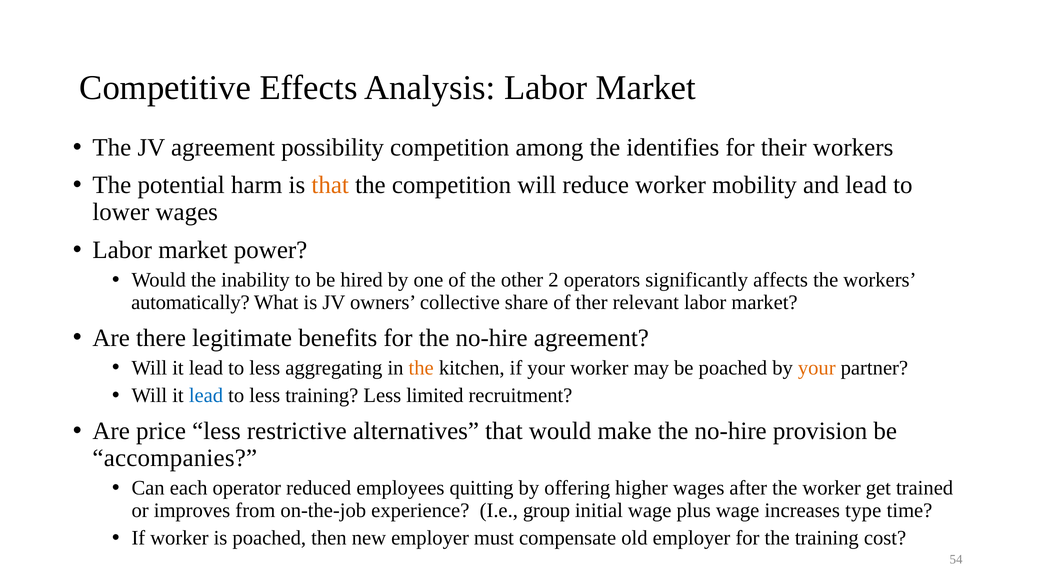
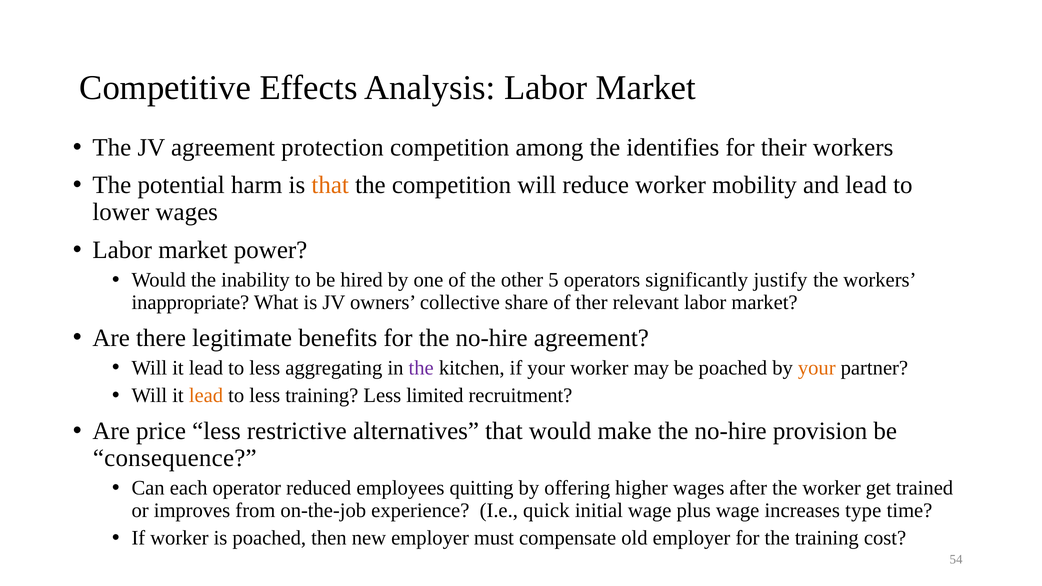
possibility: possibility -> protection (332, 147)
2: 2 -> 5 (553, 280)
affects: affects -> justify (780, 280)
automatically: automatically -> inappropriate (190, 302)
the colour: orange -> purple (421, 368)
lead colour: blue -> orange (206, 396)
accompanies: accompanies -> consequence (175, 458)
group: group -> quick (546, 510)
